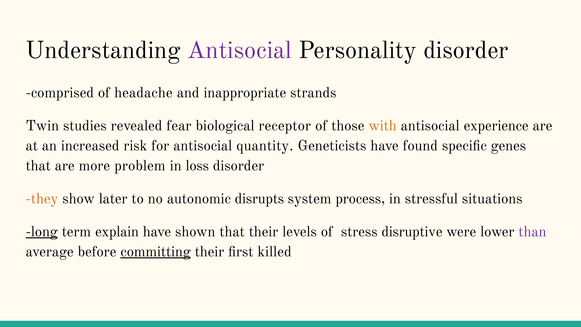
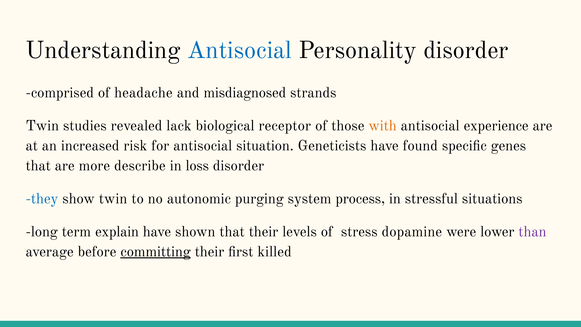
Antisocial colour: purple -> blue (239, 50)
inappropriate: inappropriate -> misdiagnosed (245, 93)
fear: fear -> lack (179, 126)
quantity: quantity -> situation (265, 146)
problem: problem -> describe (140, 166)
they colour: orange -> blue (42, 199)
show later: later -> twin (113, 199)
disrupts: disrupts -> purging (259, 199)
long underline: present -> none (42, 231)
disruptive: disruptive -> dopamine (412, 231)
